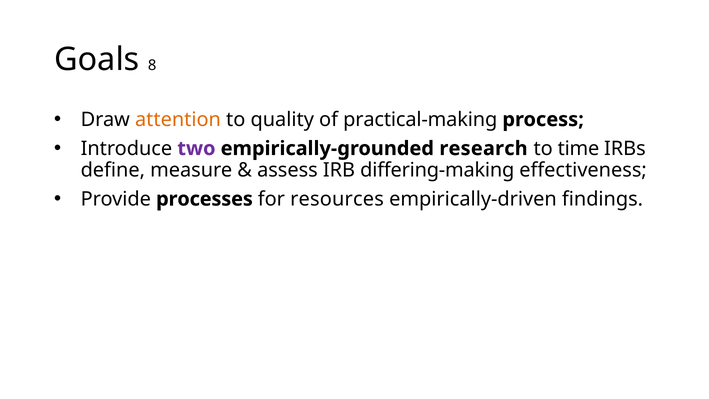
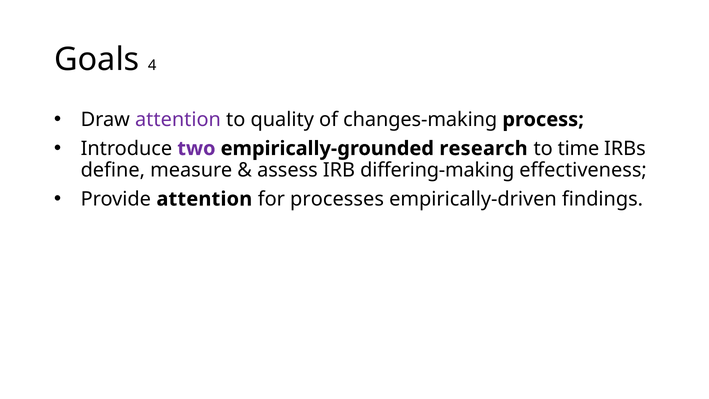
8: 8 -> 4 (152, 65)
attention colour: orange -> purple (178, 119)
practical-making: practical-making -> changes-making (420, 119)
Provide processes: processes -> attention (204, 199)
resources: resources -> processes (337, 199)
